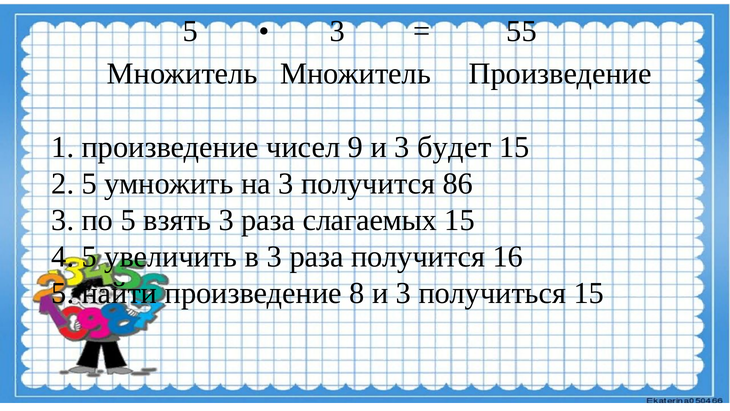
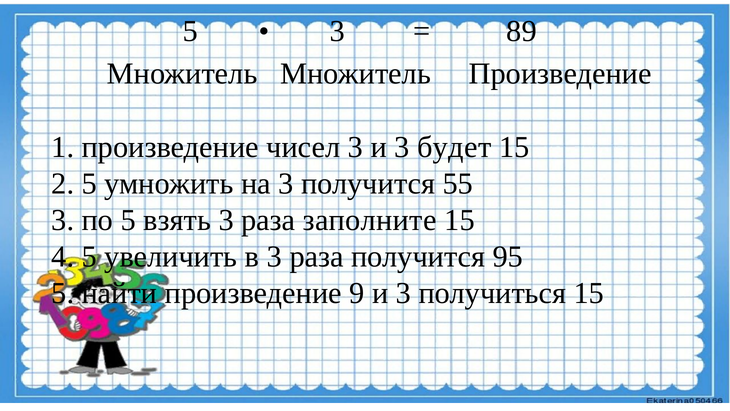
55: 55 -> 89 (522, 31)
чисел 9: 9 -> 3 (355, 147)
86: 86 -> 55 (458, 184)
слагаемых: слагаемых -> заполните (370, 220)
16: 16 -> 95 (508, 257)
8: 8 -> 9 (357, 293)
